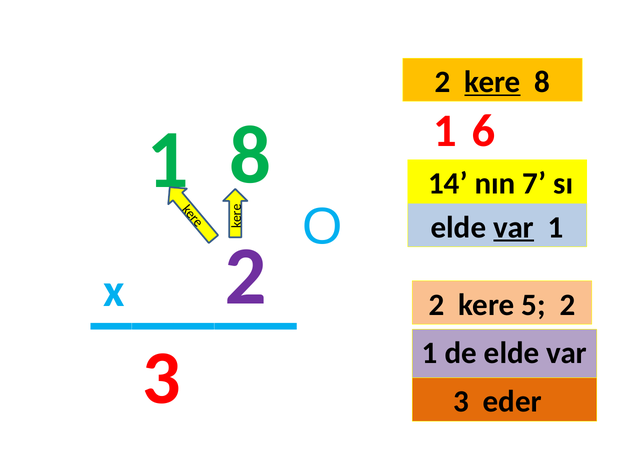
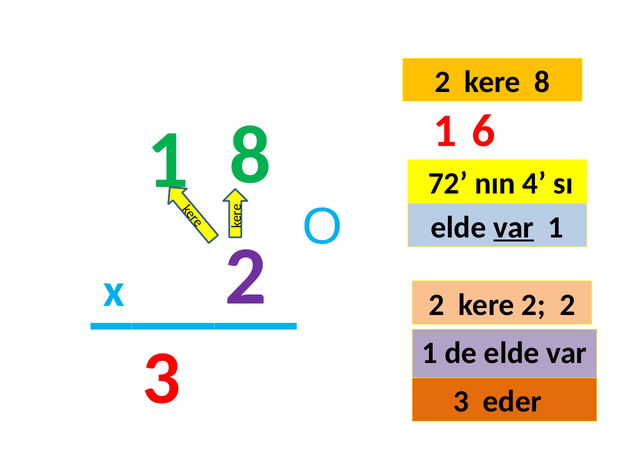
kere underline: present -> none (492, 82)
14: 14 -> 72 (448, 184)
7: 7 -> 4 (534, 184)
kere 5: 5 -> 2 (533, 305)
